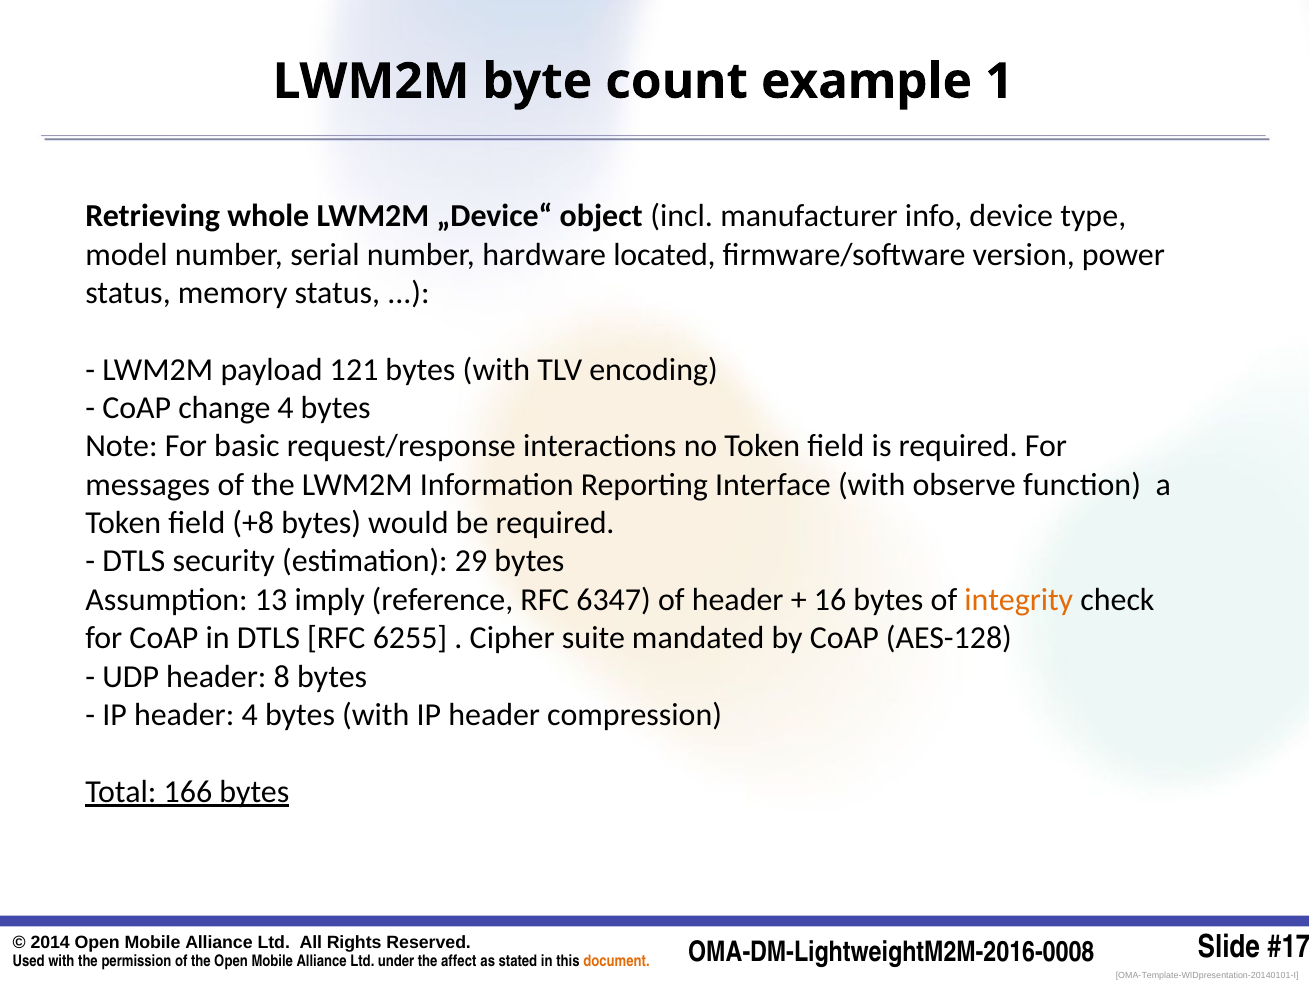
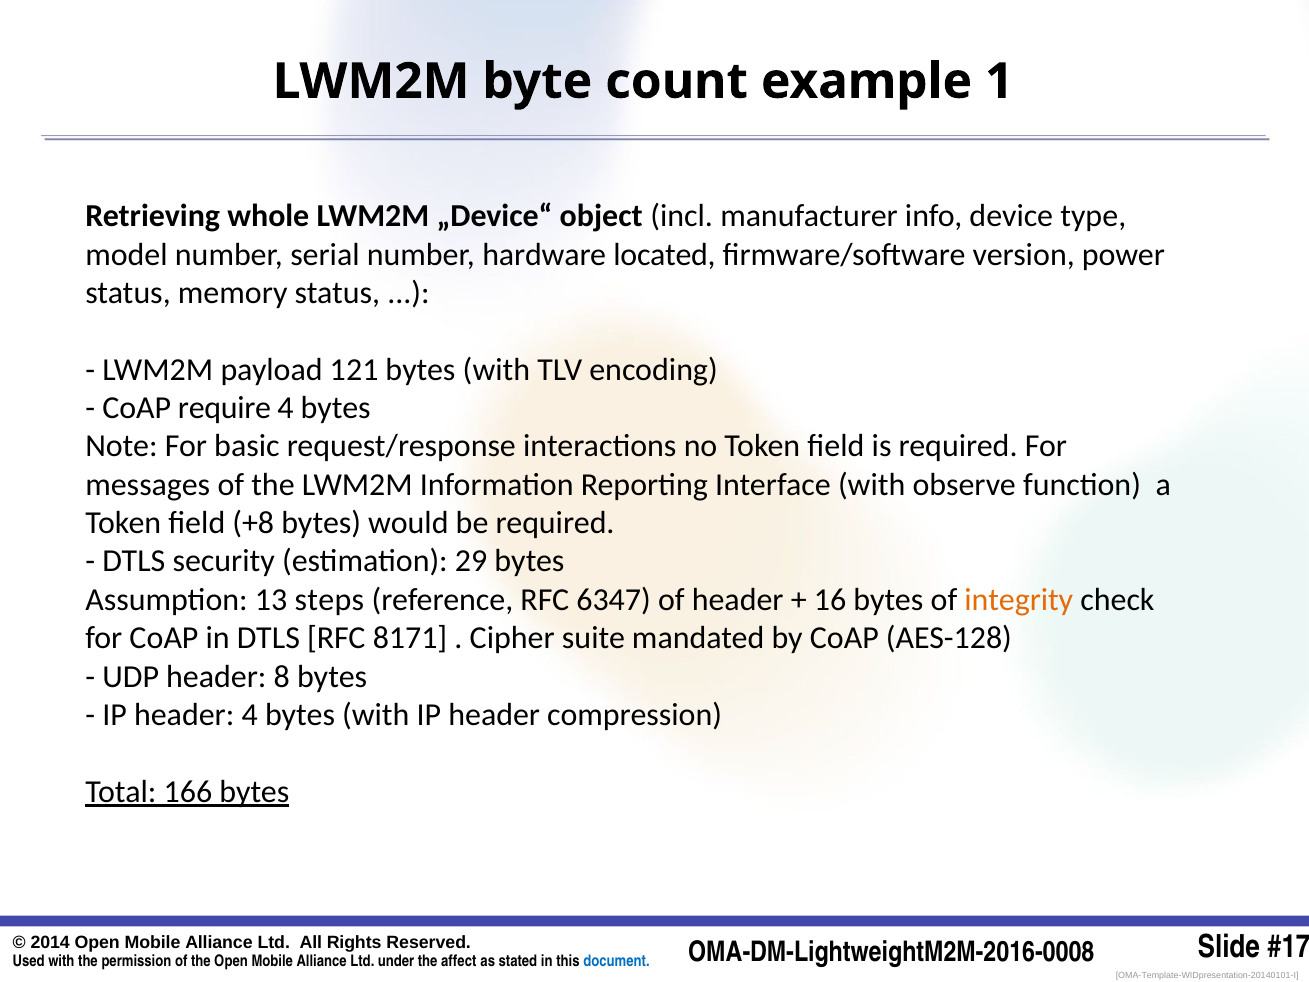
change: change -> require (224, 408)
imply: imply -> steps (329, 600)
6255: 6255 -> 8171 (410, 638)
document colour: orange -> blue (617, 961)
